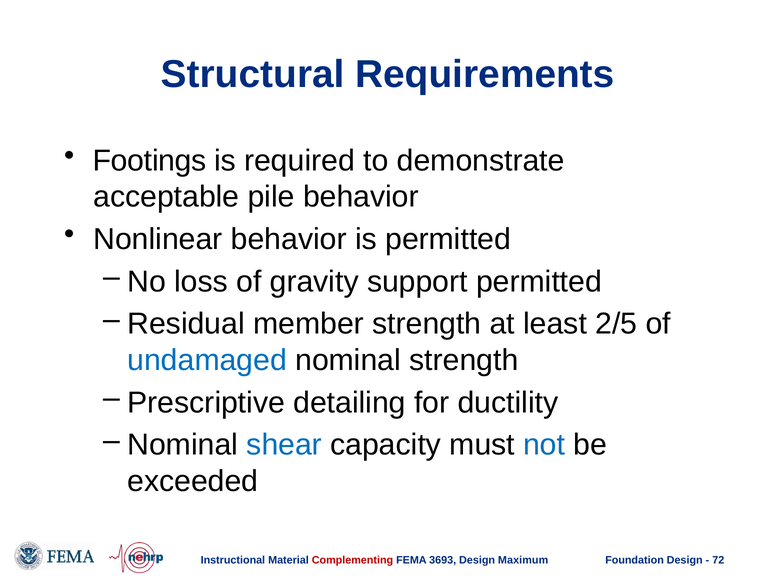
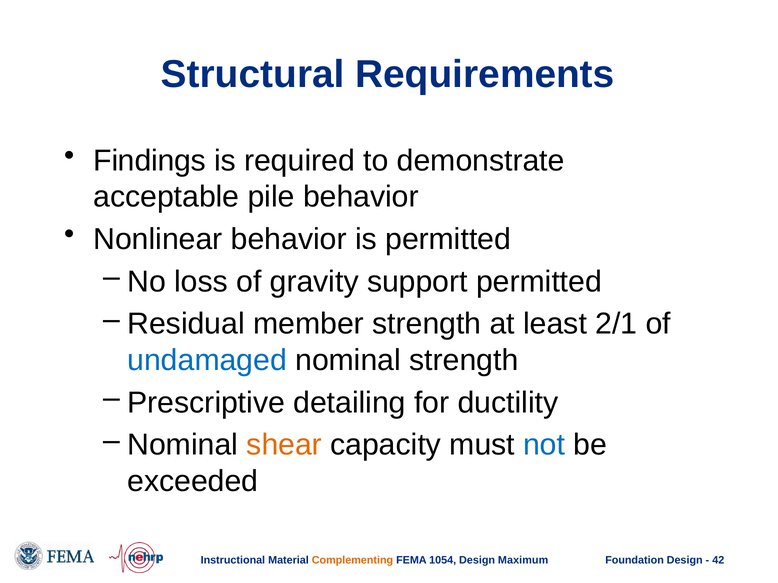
Footings: Footings -> Findings (150, 161)
2/5: 2/5 -> 2/1 (616, 324)
shear colour: blue -> orange (284, 445)
Complementing colour: red -> orange (352, 560)
3693: 3693 -> 1054 (443, 560)
72: 72 -> 42 (718, 560)
